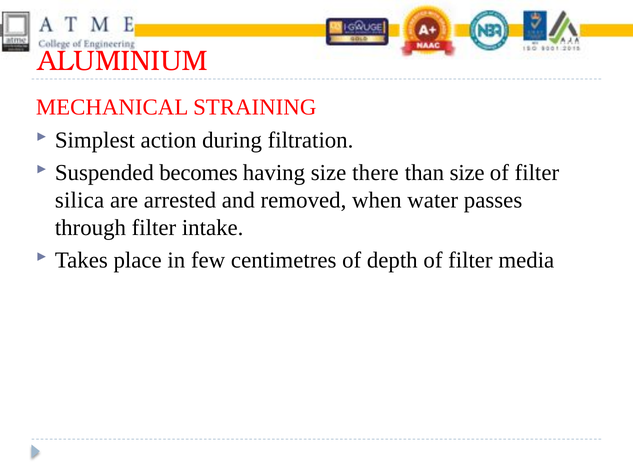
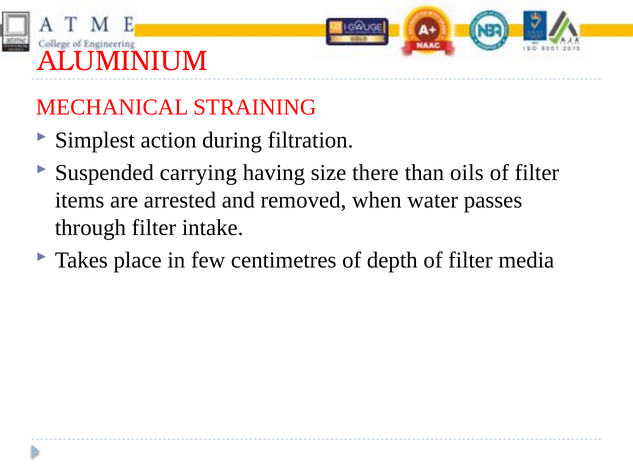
becomes: becomes -> carrying (198, 173)
than size: size -> oils (467, 173)
silica: silica -> items (80, 201)
